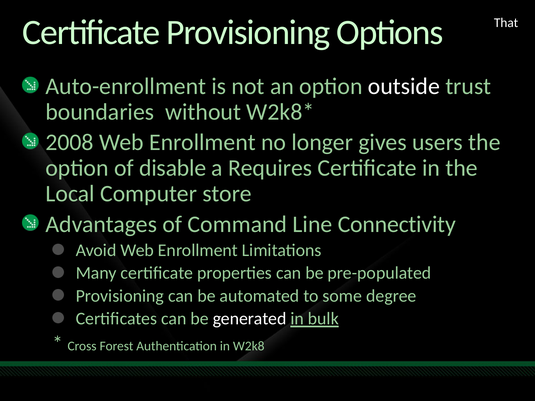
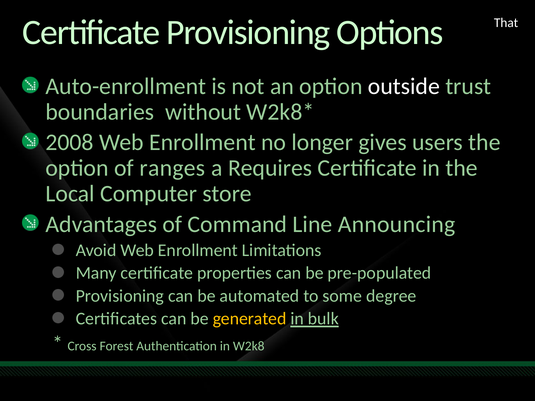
disable: disable -> ranges (172, 168)
Connectivity: Connectivity -> Announcing (397, 224)
generated colour: white -> yellow (250, 319)
